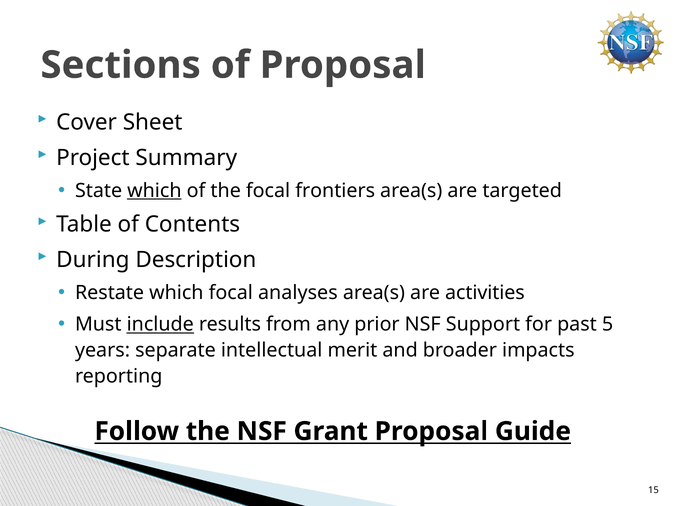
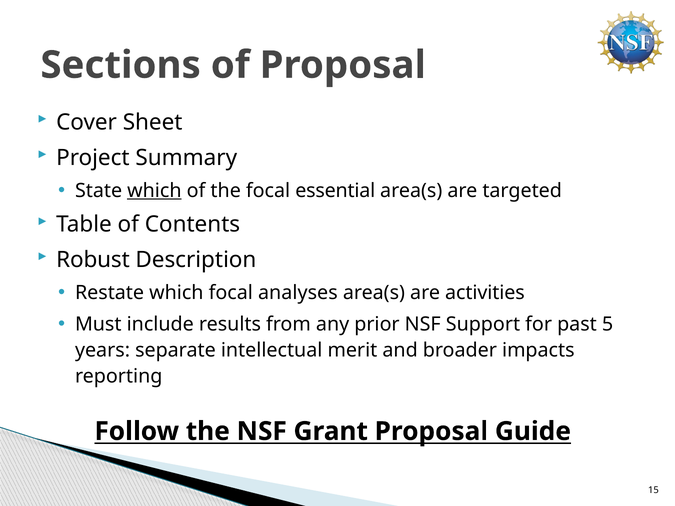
frontiers: frontiers -> essential (335, 191)
During: During -> Robust (93, 260)
include underline: present -> none (160, 325)
